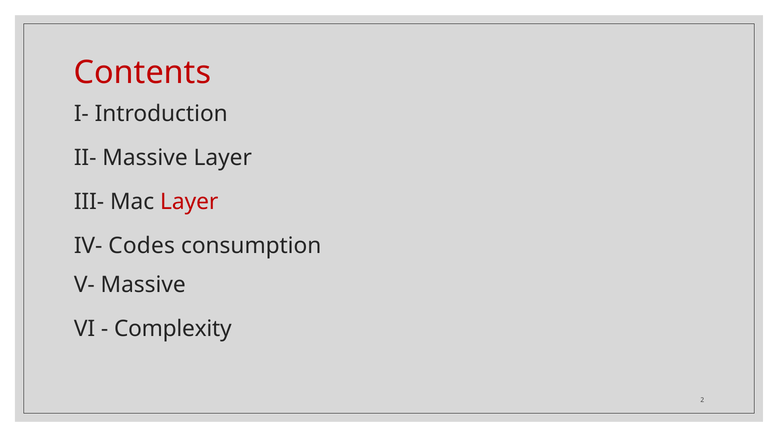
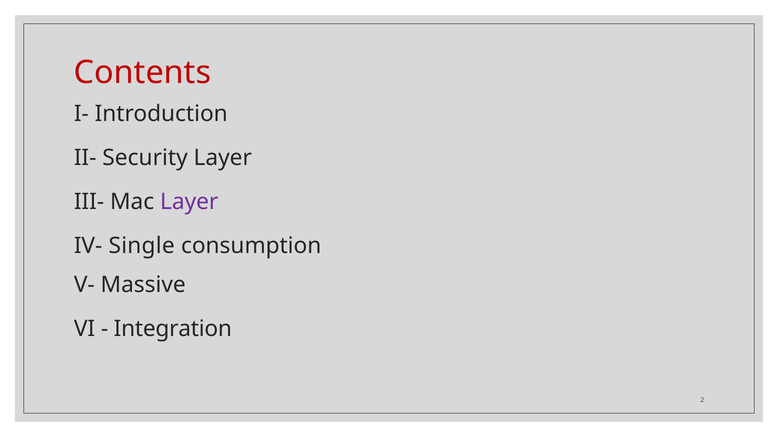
II- Massive: Massive -> Security (145, 158)
Layer colour: red -> purple (189, 202)
Codes: Codes -> Single (142, 246)
Complexity: Complexity -> Integration (173, 329)
